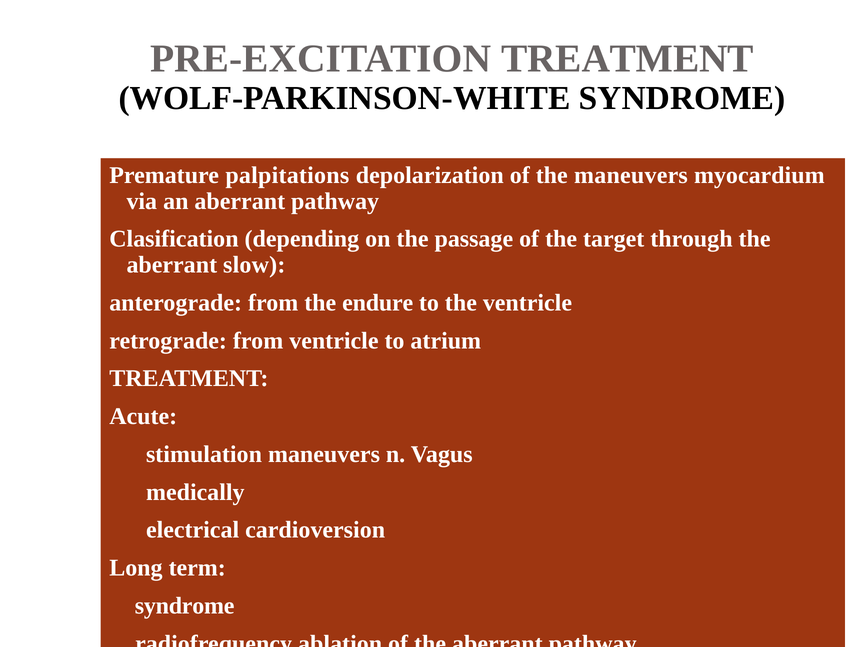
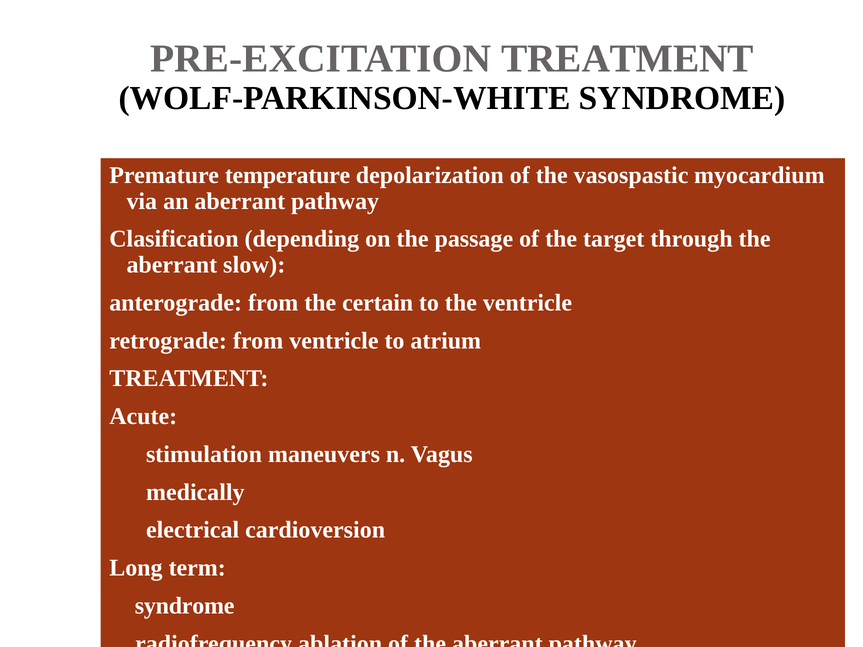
palpitations: palpitations -> temperature (288, 175)
the maneuvers: maneuvers -> vasospastic (631, 175)
endure: endure -> certain (378, 303)
